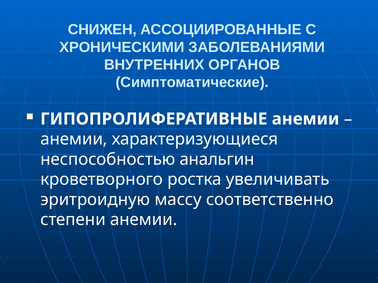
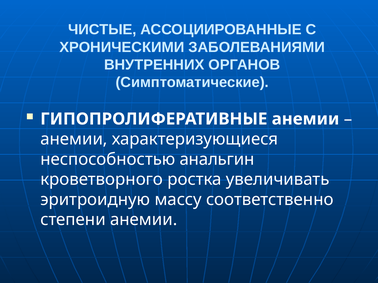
СНИЖЕН: СНИЖЕН -> ЧИСТЫЕ (102, 30)
